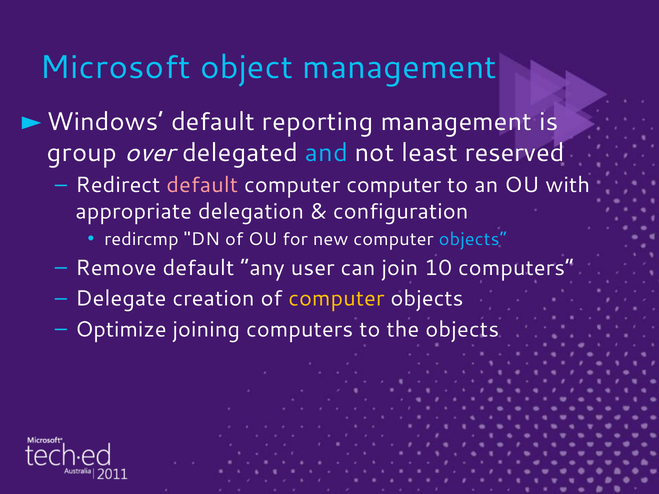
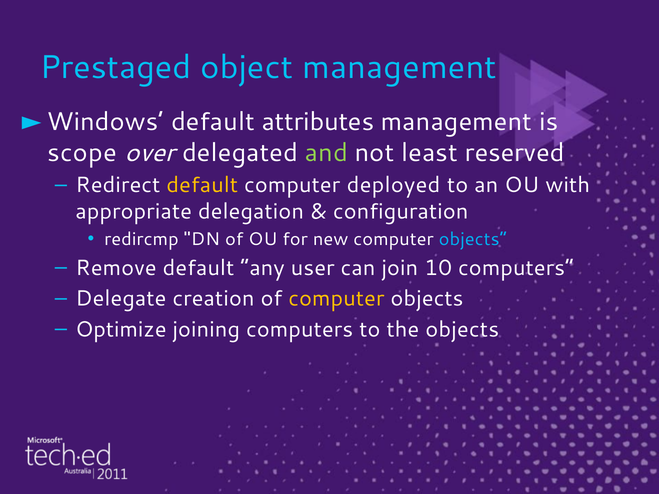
Microsoft: Microsoft -> Prestaged (115, 67)
reporting: reporting -> attributes (318, 122)
group: group -> scope (82, 153)
and colour: light blue -> light green (326, 153)
default colour: pink -> yellow (202, 185)
computer computer: computer -> deployed (394, 185)
